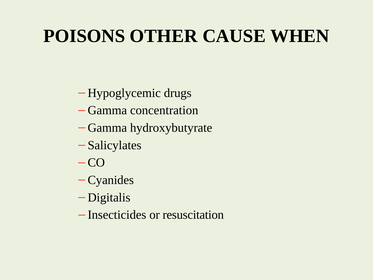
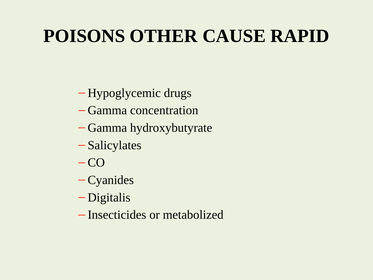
WHEN: WHEN -> RAPID (300, 36)
resuscitation: resuscitation -> metabolized (193, 215)
